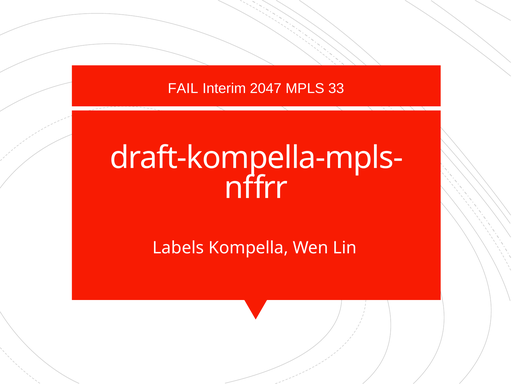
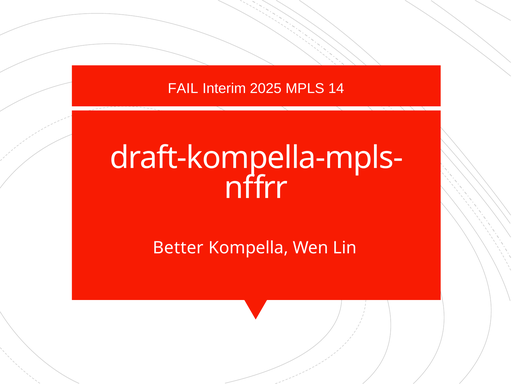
2047: 2047 -> 2025 (266, 89)
33: 33 -> 14 (336, 89)
Labels: Labels -> Better (178, 248)
